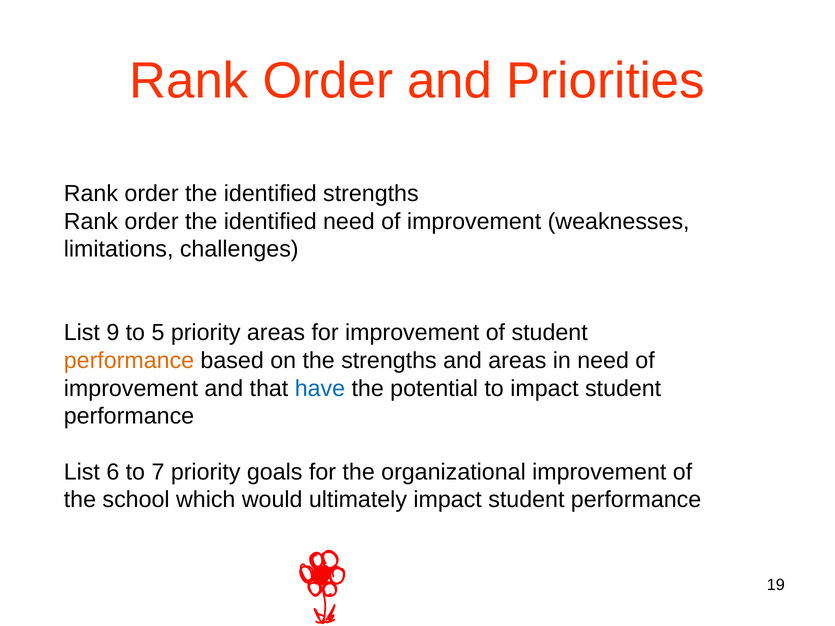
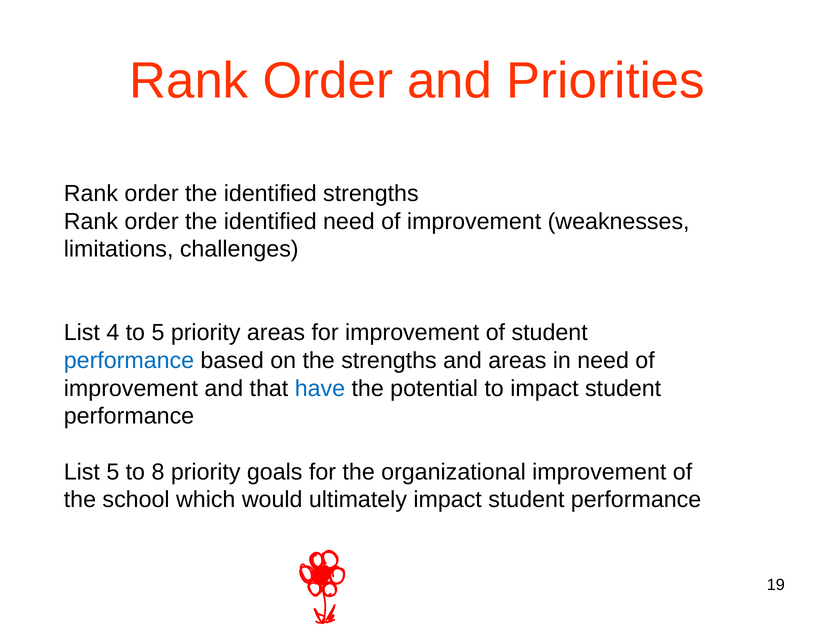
9: 9 -> 4 (113, 333)
performance colour: orange -> blue (129, 361)
List 6: 6 -> 5 (113, 472)
7: 7 -> 8 (158, 472)
